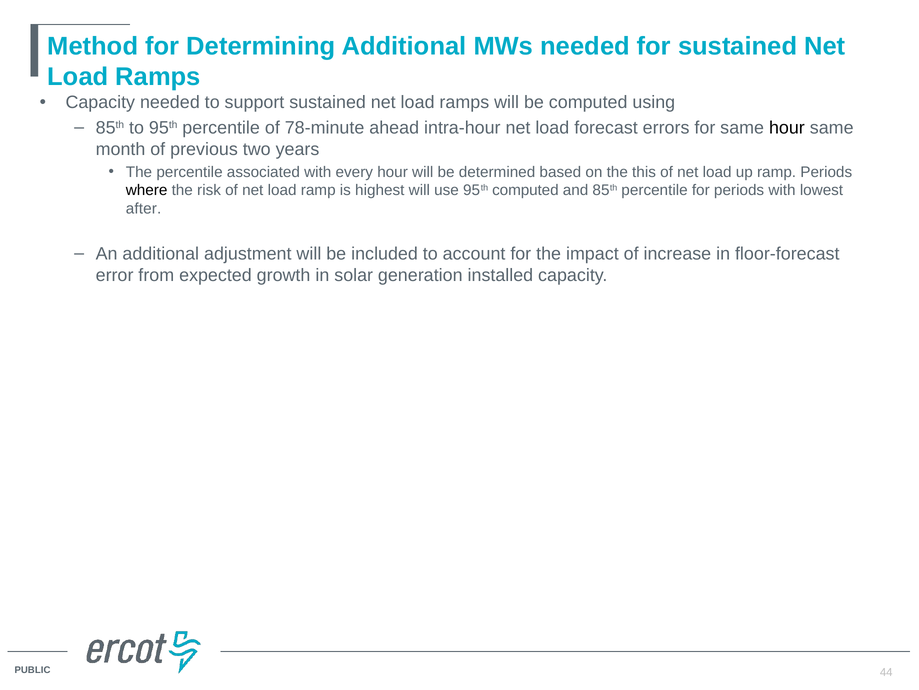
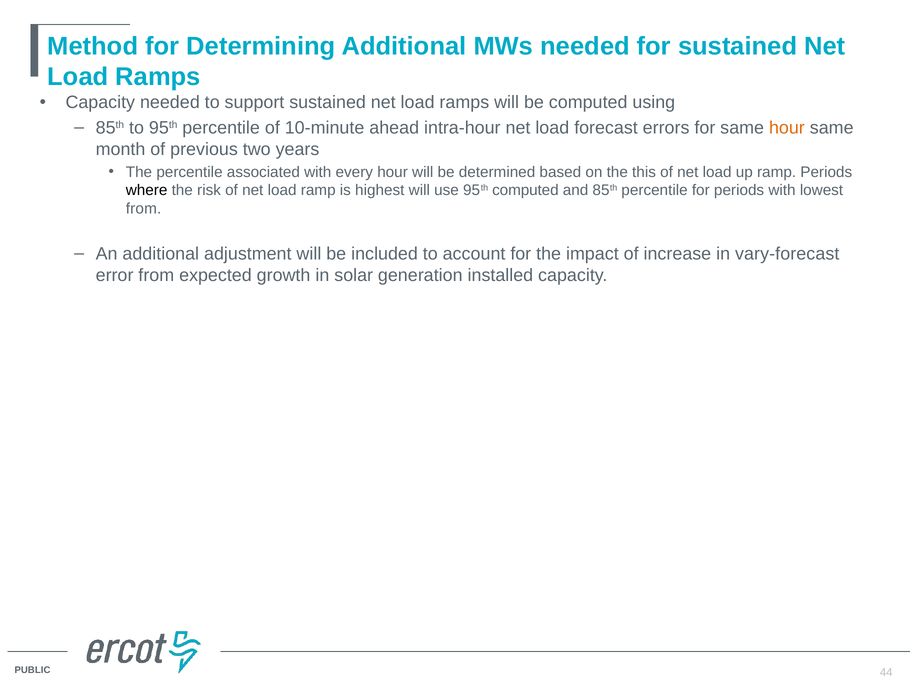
78-minute: 78-minute -> 10-minute (325, 128)
hour colour: black -> orange (787, 128)
after: after -> from (144, 209)
floor-forecast: floor-forecast -> vary-forecast (787, 254)
